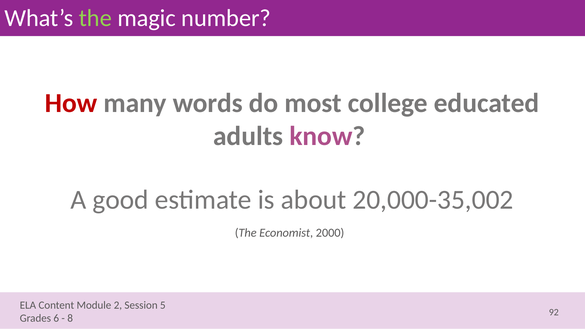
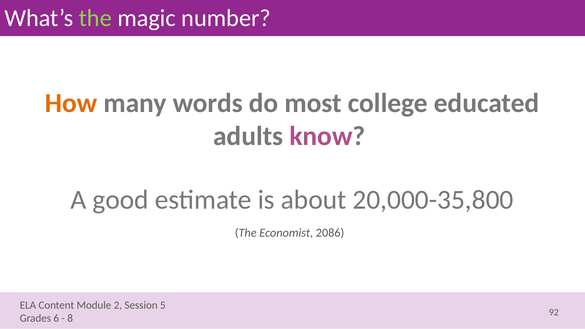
How colour: red -> orange (71, 103)
20,000-35,002: 20,000-35,002 -> 20,000-35,800 (433, 200)
2000: 2000 -> 2086 (330, 233)
